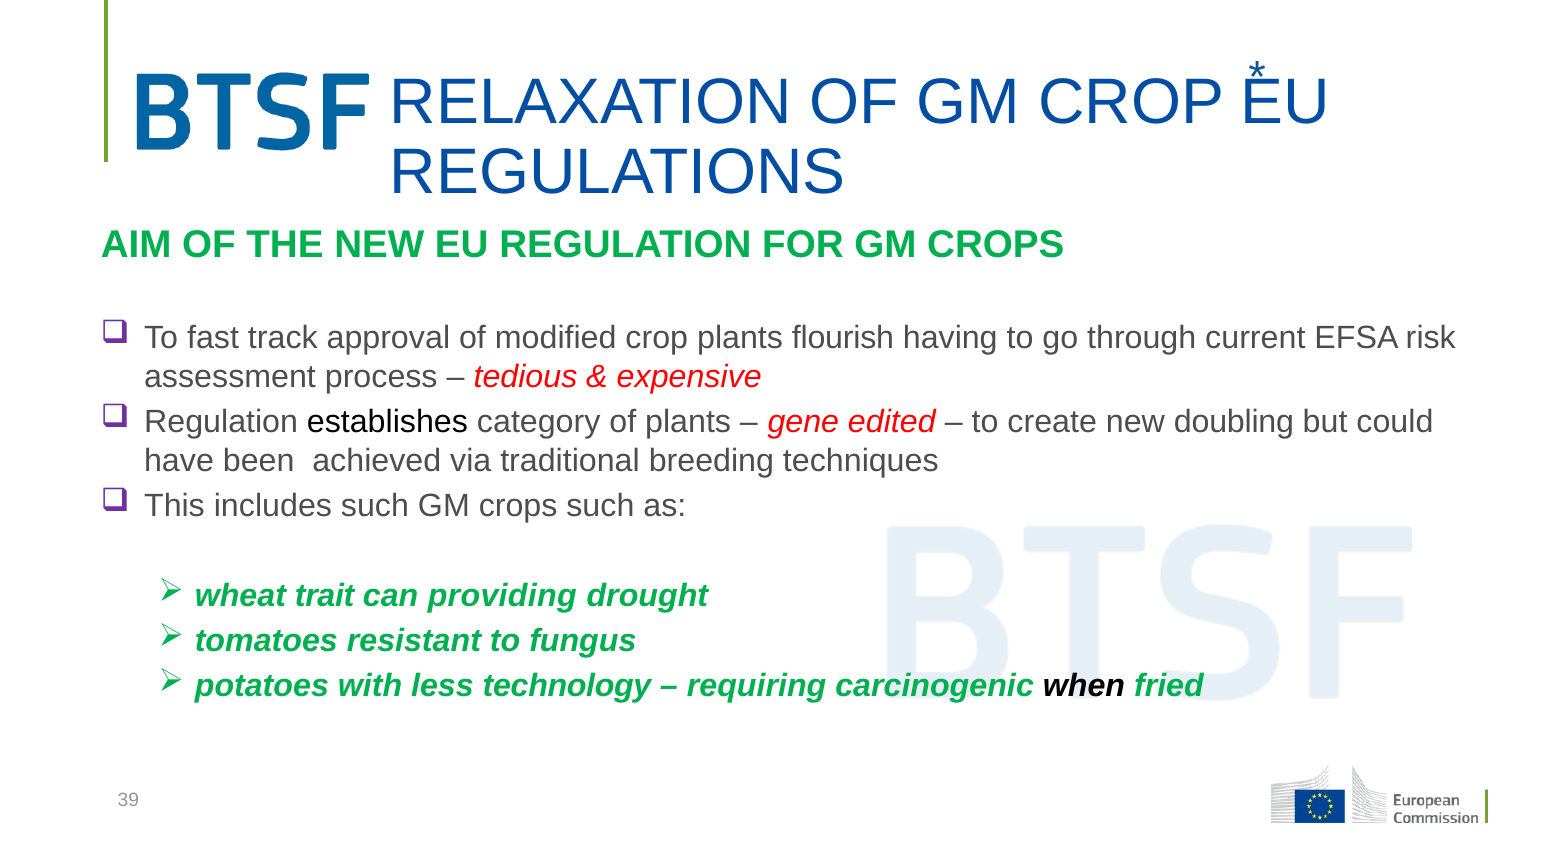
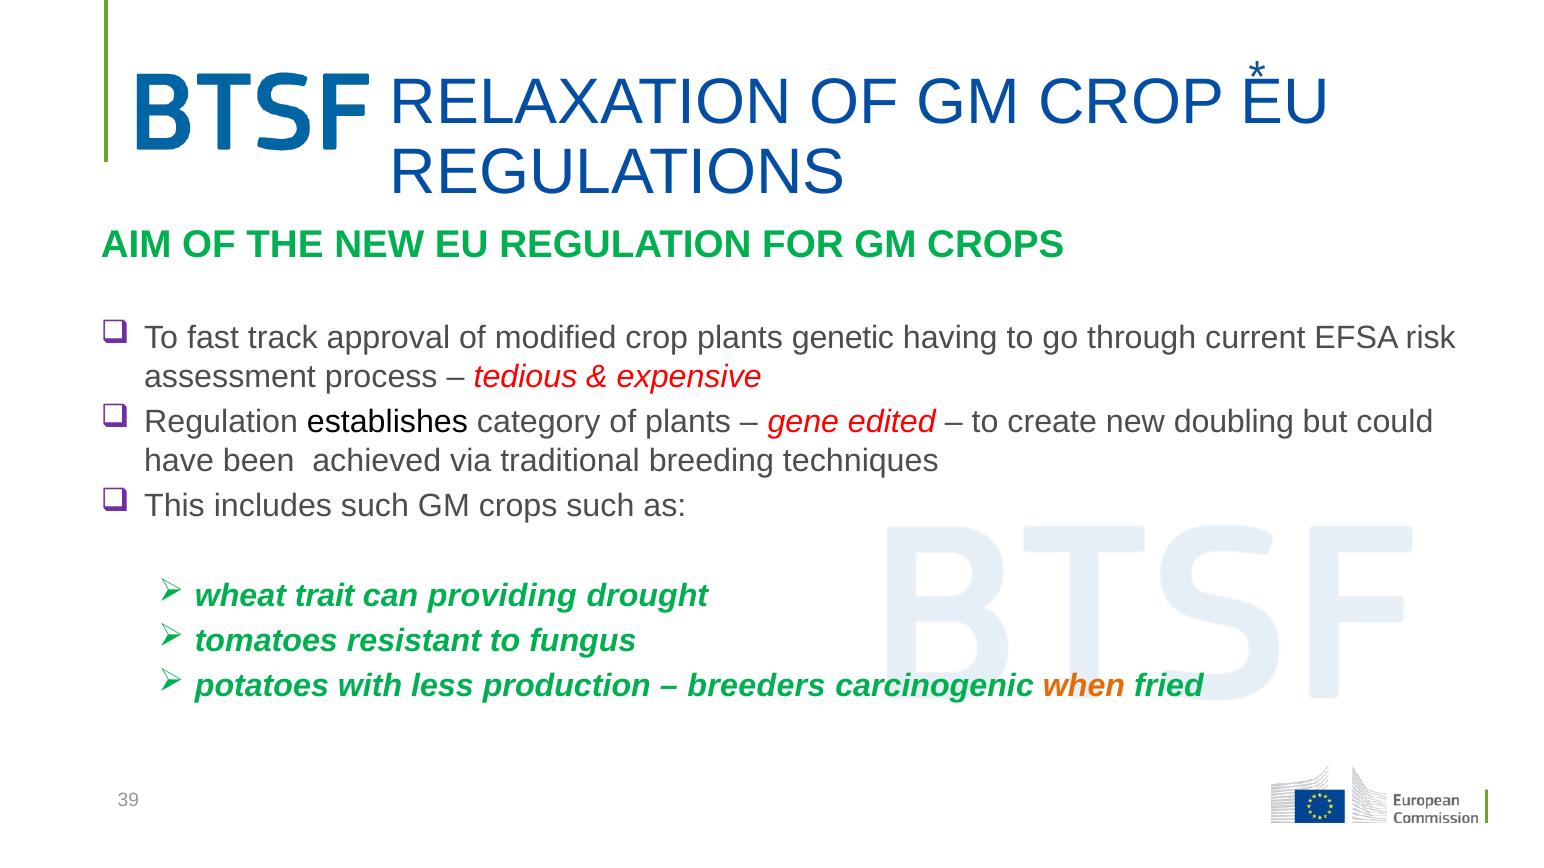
flourish: flourish -> genetic (843, 339)
technology: technology -> production (567, 686)
requiring: requiring -> breeders (756, 686)
when colour: black -> orange (1084, 686)
